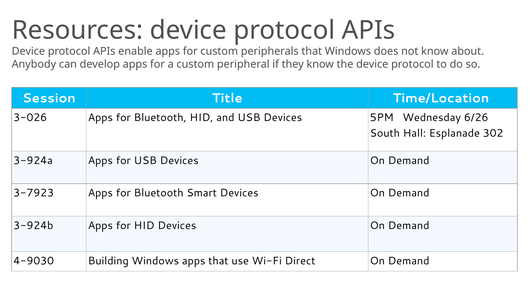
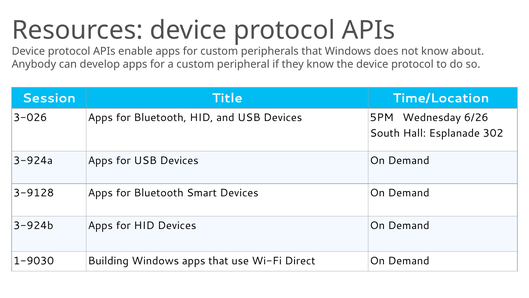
3-7923: 3-7923 -> 3-9128 (34, 193)
4-9030: 4-9030 -> 1-9030 (34, 261)
